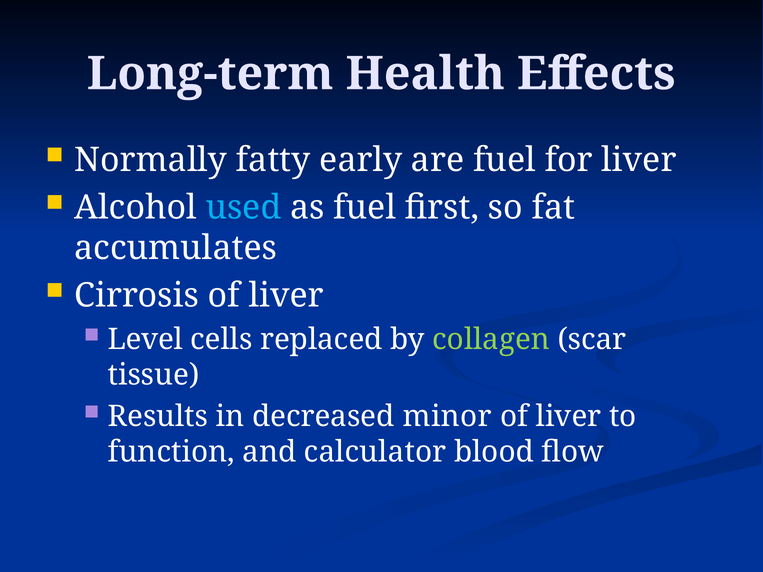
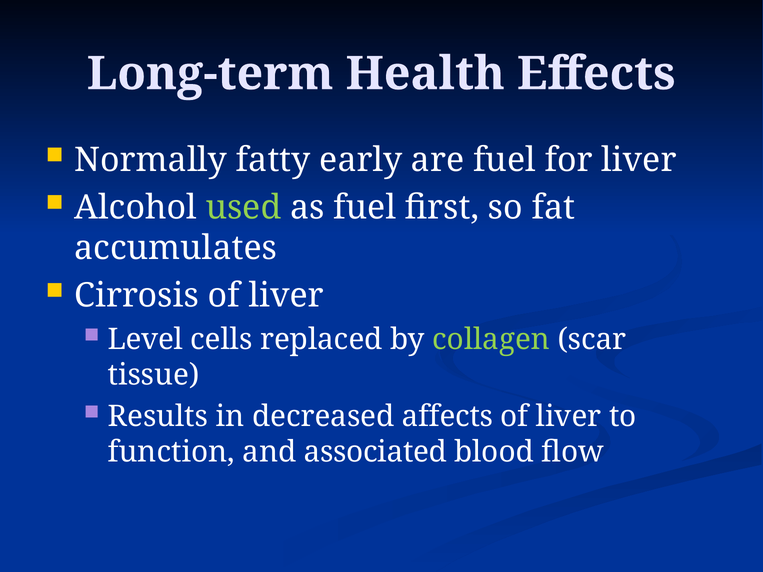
used colour: light blue -> light green (243, 208)
minor: minor -> affects (447, 417)
calculator: calculator -> associated (375, 452)
